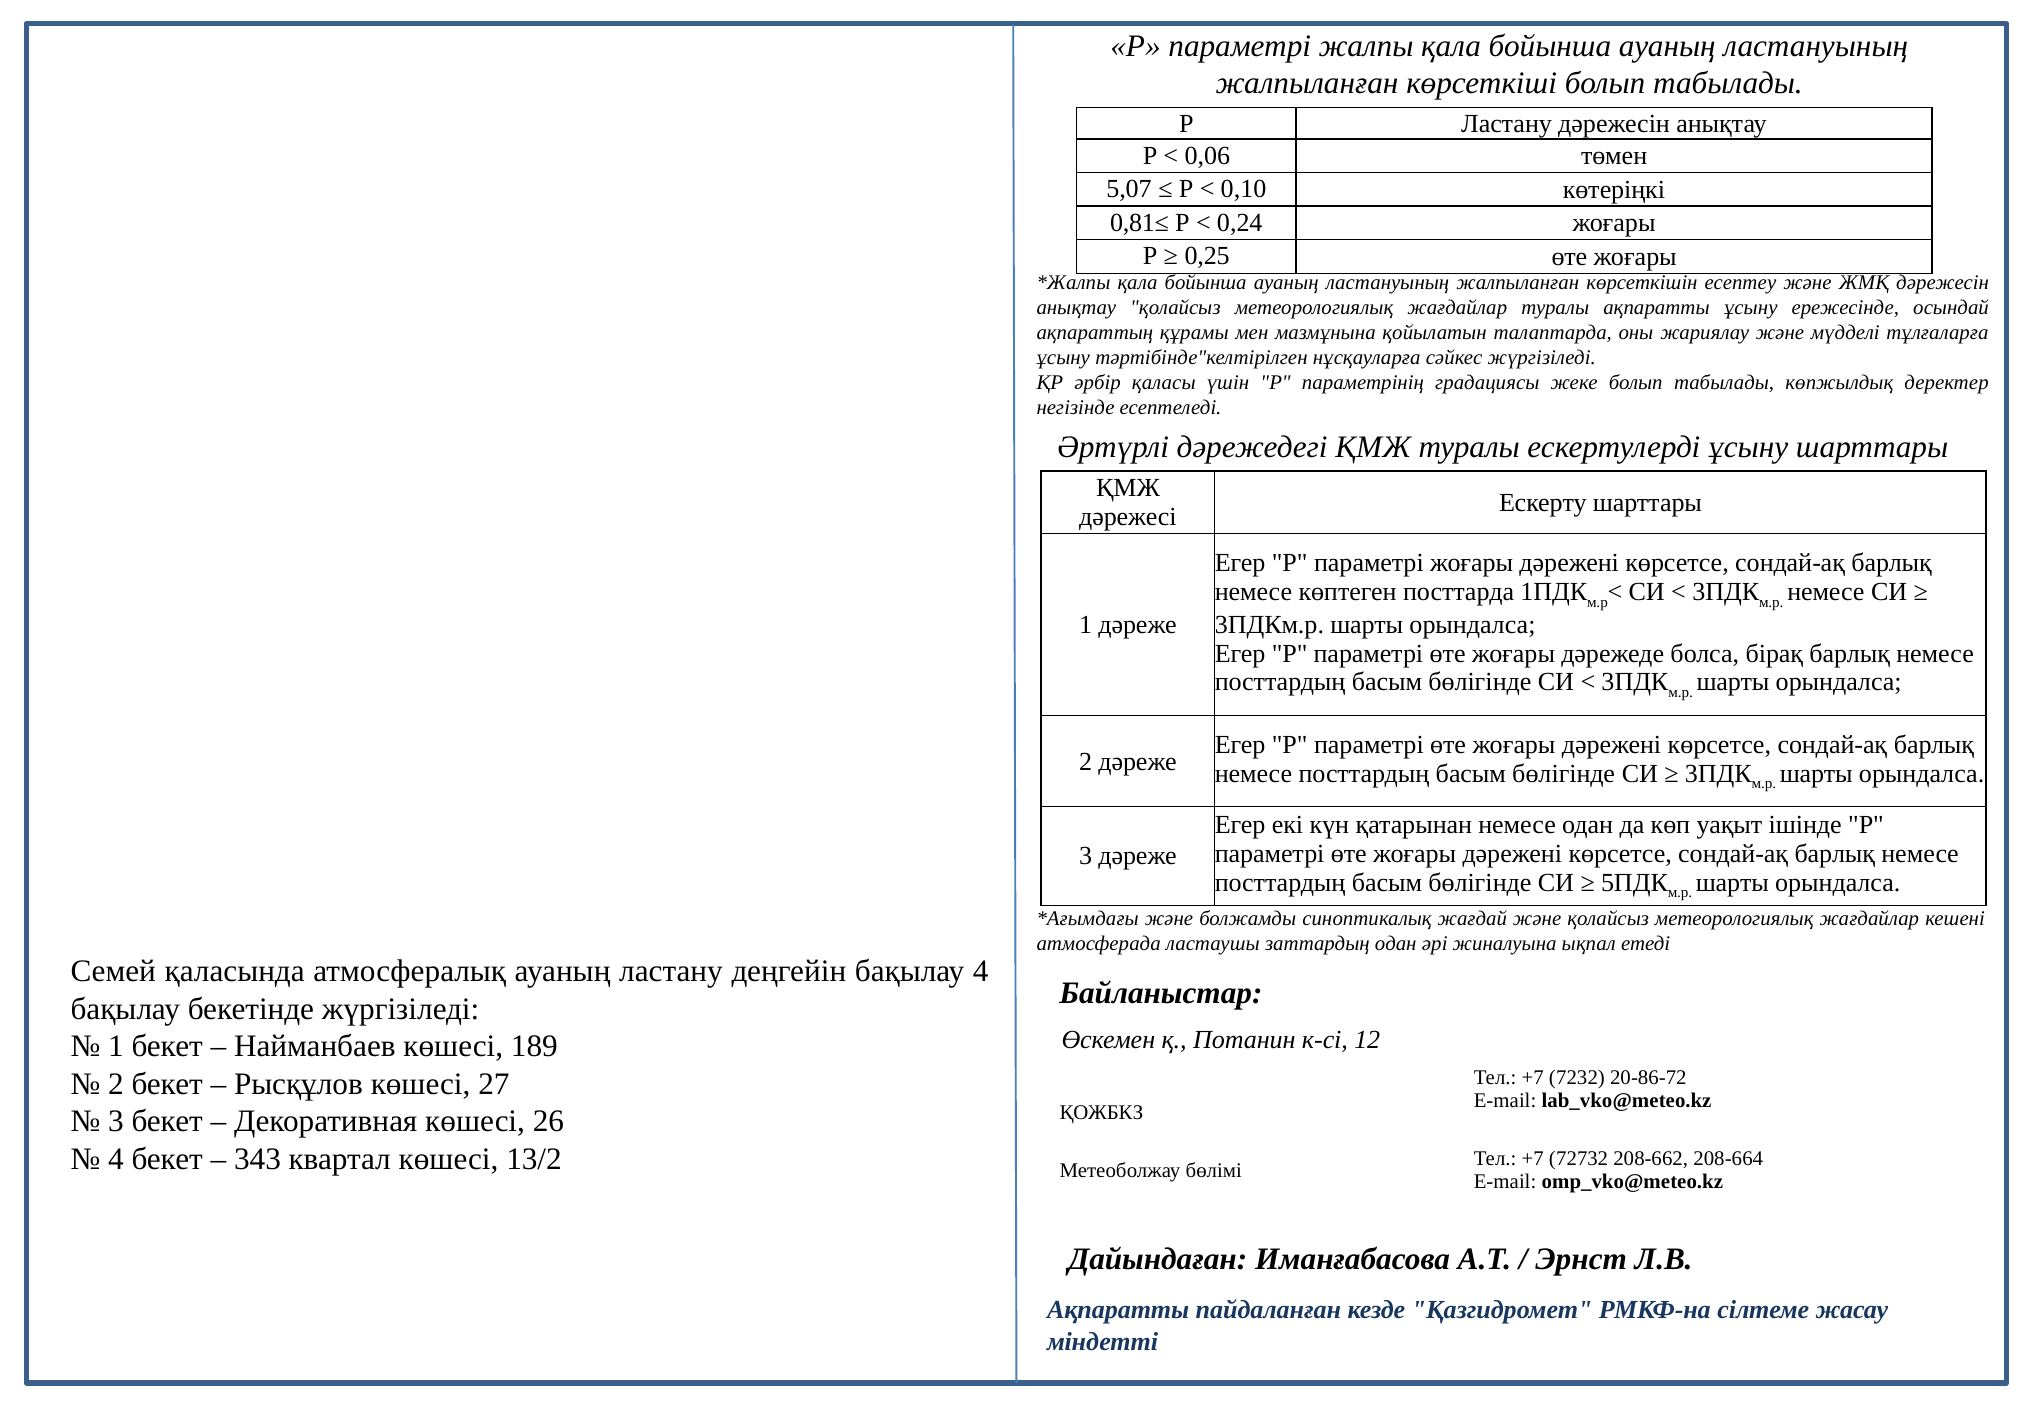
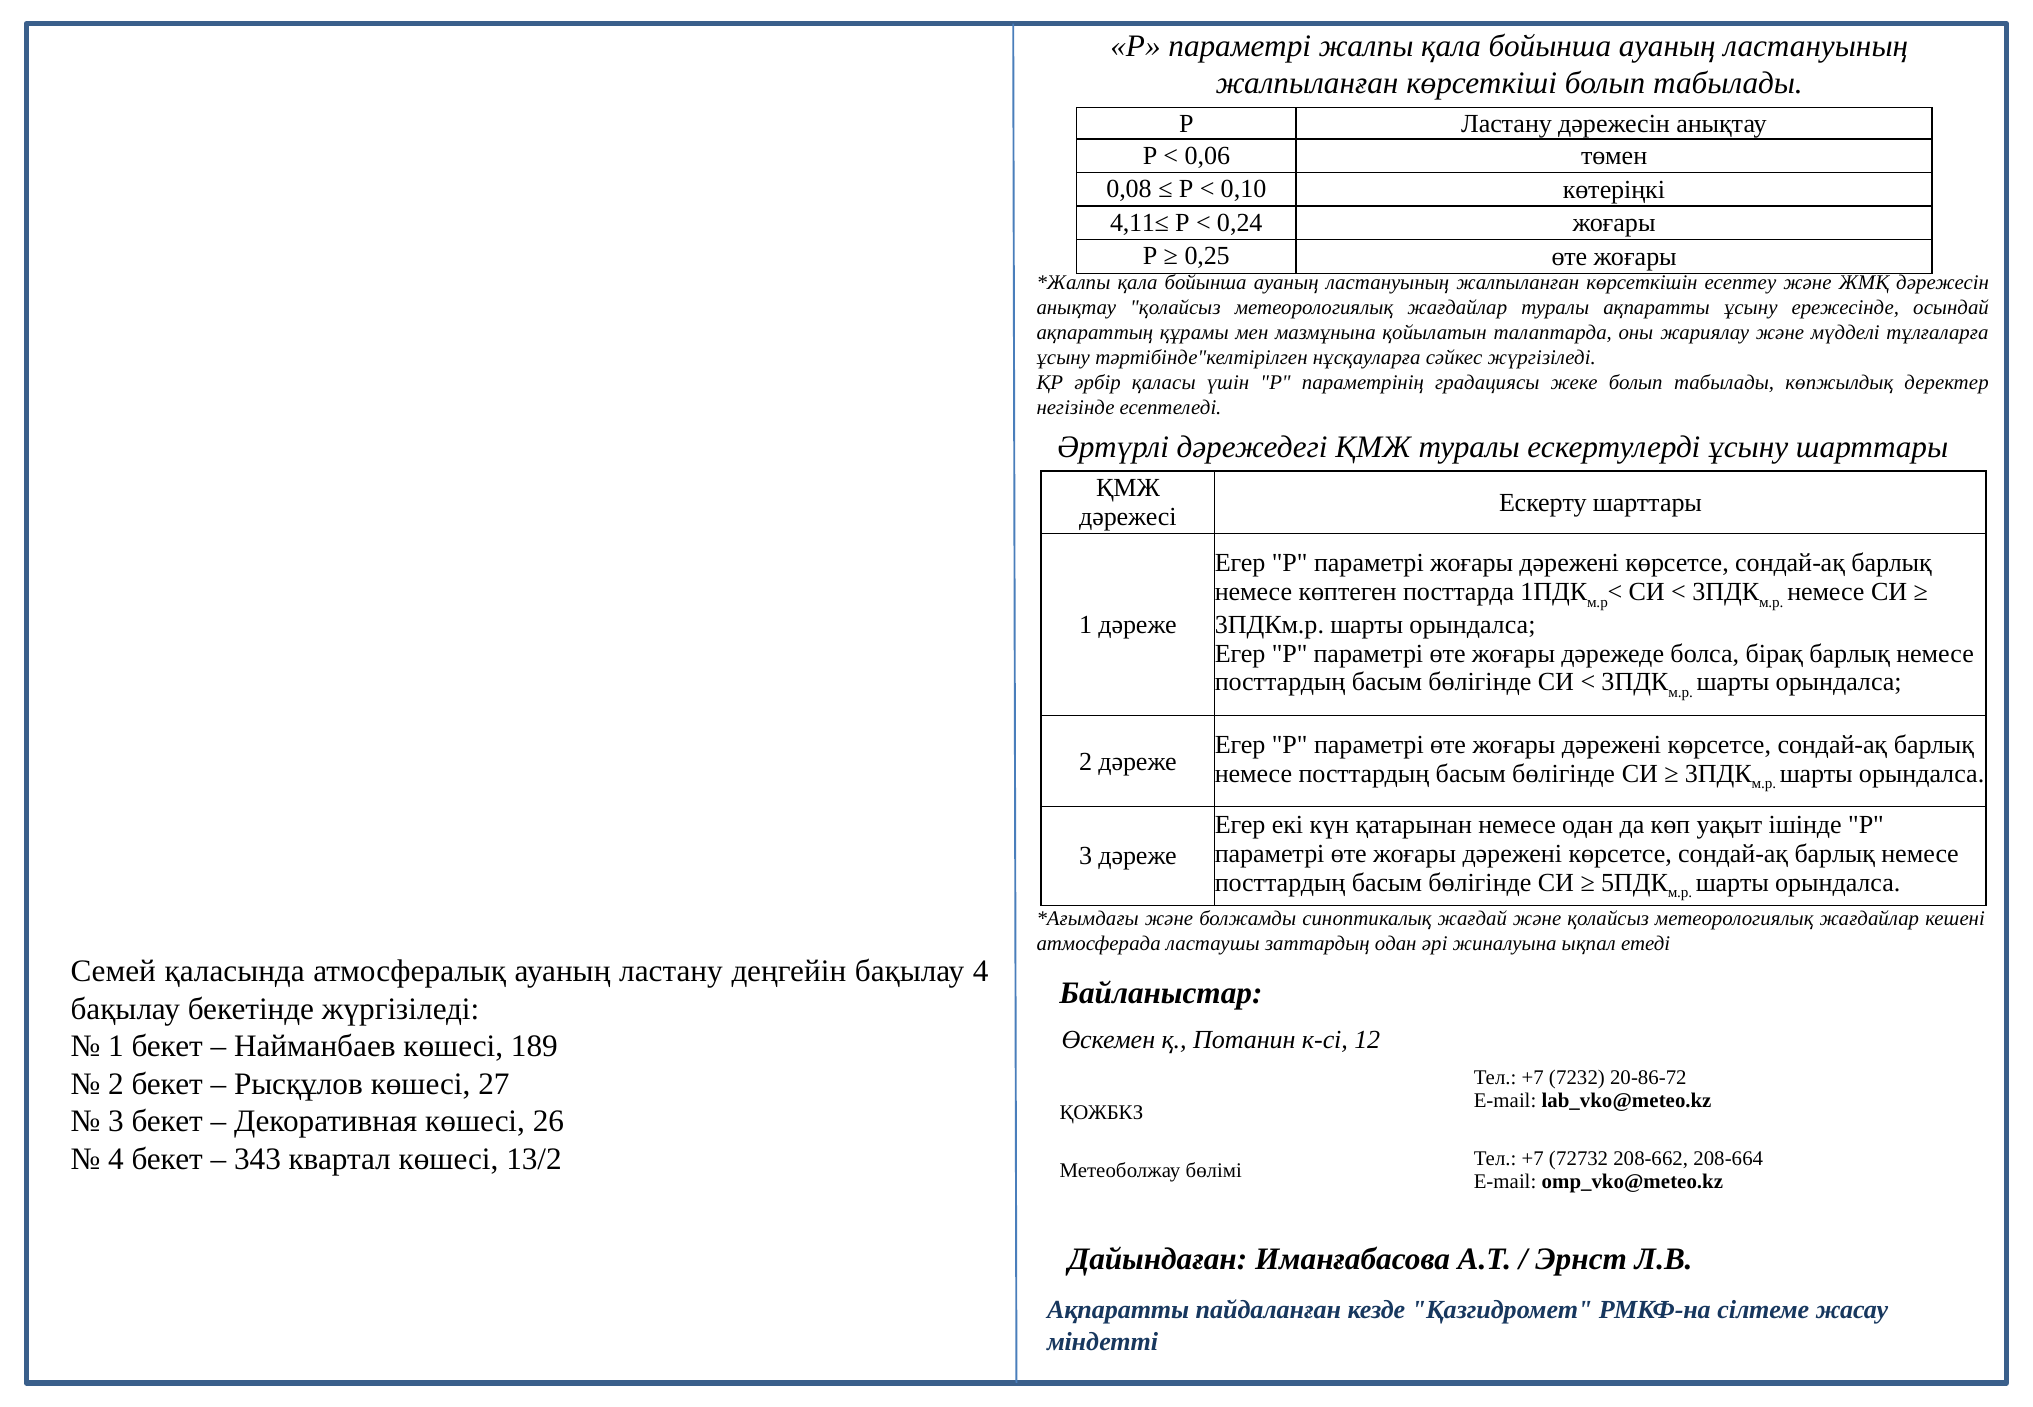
5,07: 5,07 -> 0,08 (1129, 189)
0,81≤: 0,81≤ -> 4,11≤ (1140, 223)
